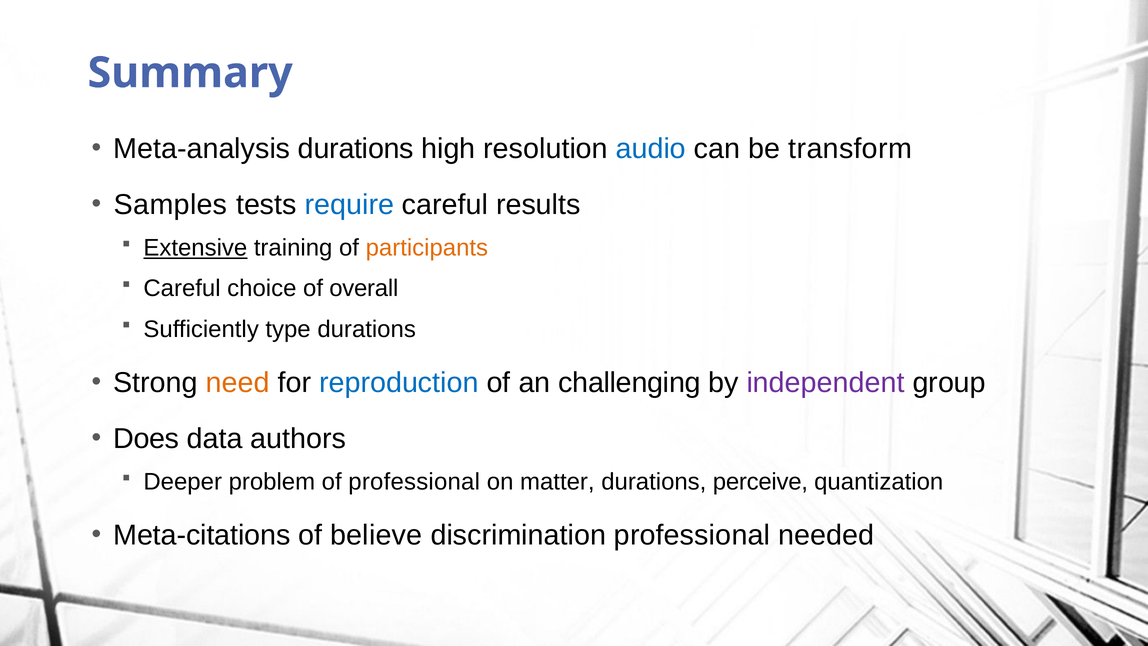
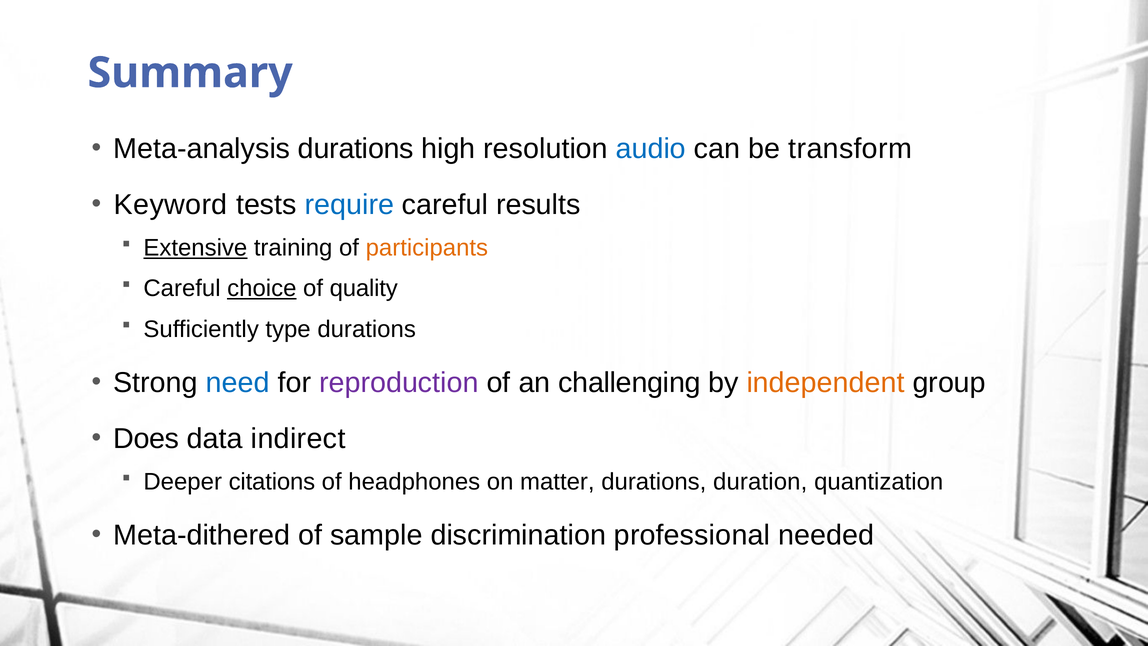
Samples: Samples -> Keyword (171, 205)
choice underline: none -> present (262, 288)
overall: overall -> quality (364, 288)
need colour: orange -> blue (238, 383)
reproduction colour: blue -> purple (399, 383)
independent colour: purple -> orange (826, 383)
authors: authors -> indirect (298, 439)
problem: problem -> citations (272, 482)
of professional: professional -> headphones (414, 482)
perceive: perceive -> duration (760, 482)
Meta-citations: Meta-citations -> Meta-dithered (202, 535)
believe: believe -> sample (376, 535)
